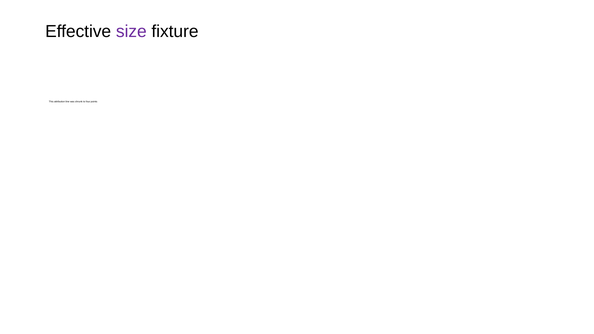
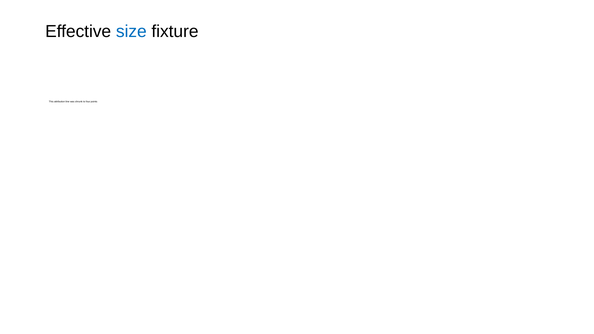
size colour: purple -> blue (131, 32)
